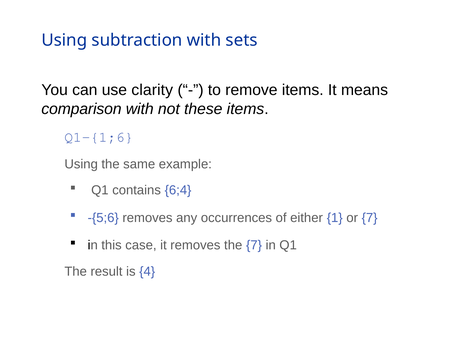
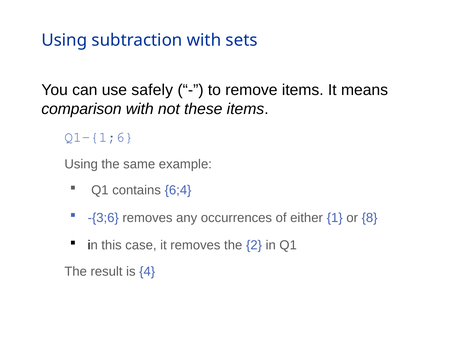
clarity: clarity -> safely (152, 90)
-{5;6: -{5;6 -> -{3;6 (103, 217)
or 7: 7 -> 8 (370, 217)
the 7: 7 -> 2 (254, 245)
